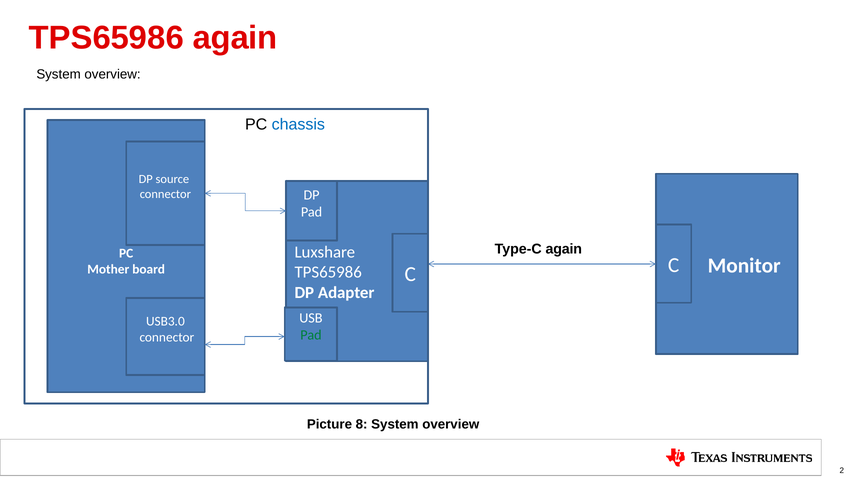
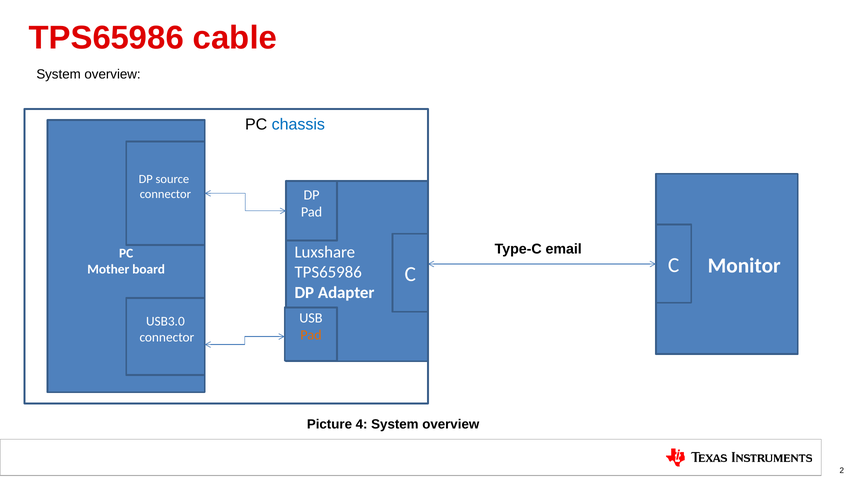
TPS65986 again: again -> cable (235, 38)
Type-C again: again -> email (564, 249)
Pad colour: green -> orange (311, 335)
8: 8 -> 4 (362, 424)
